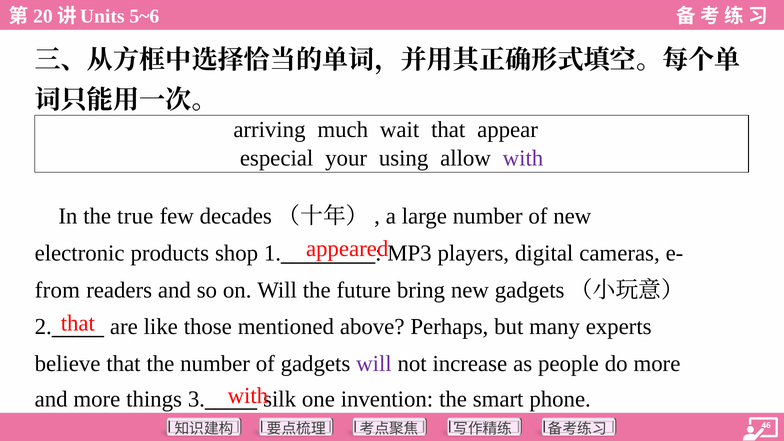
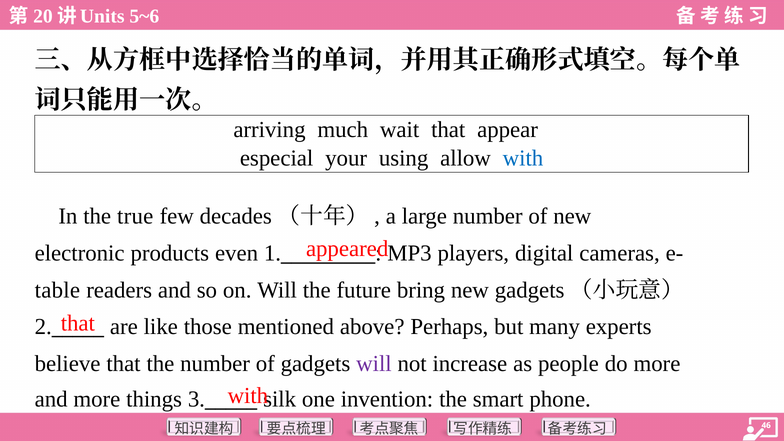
with colour: purple -> blue (523, 158)
shop: shop -> even (237, 253)
from: from -> table (57, 290)
